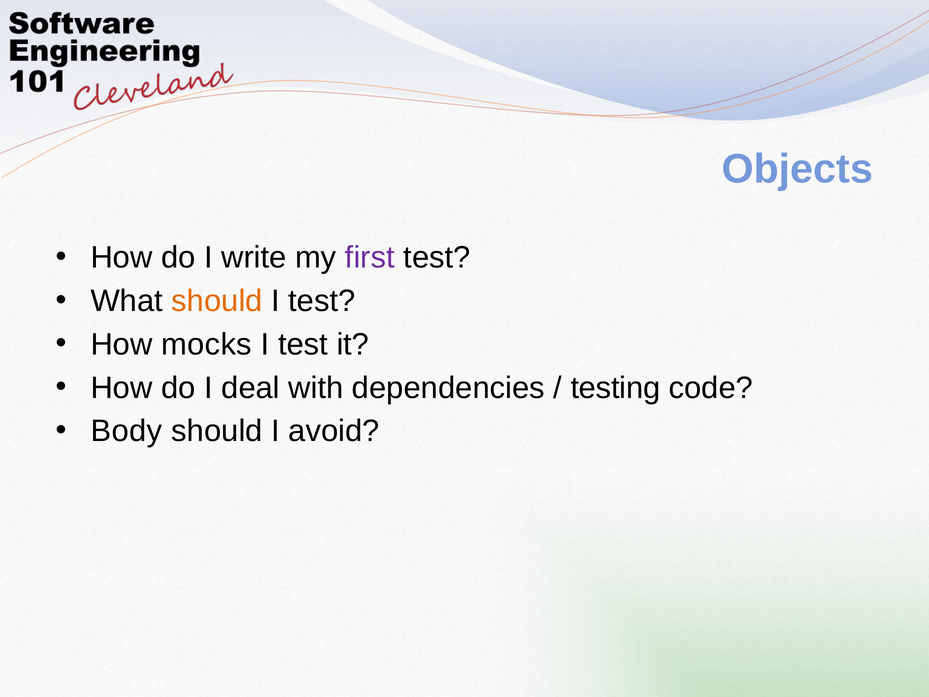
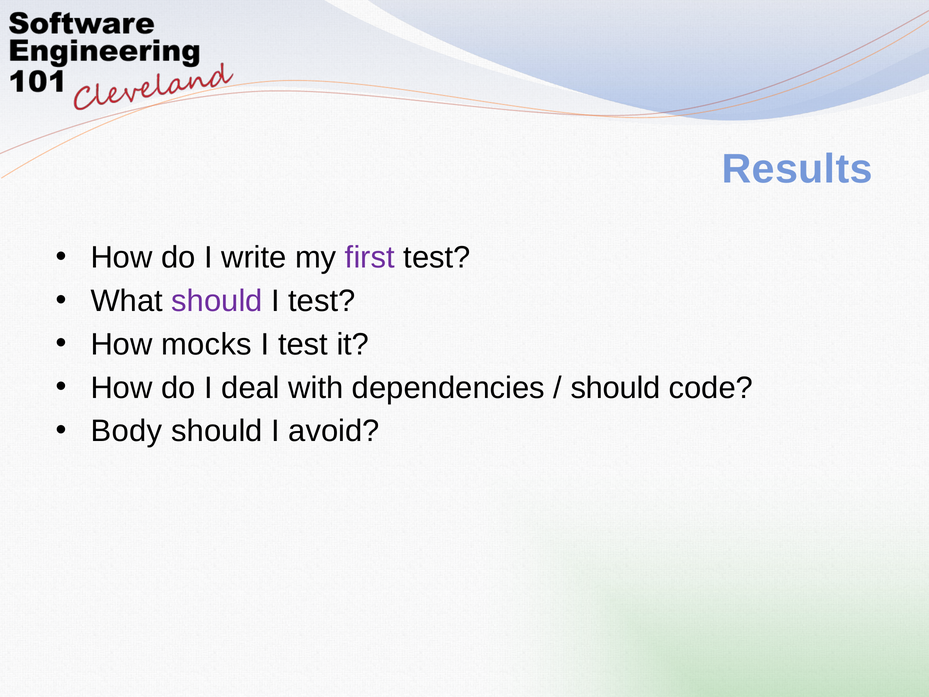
Objects: Objects -> Results (797, 169)
should colour: orange -> purple (217, 301)
testing: testing -> should (615, 388)
